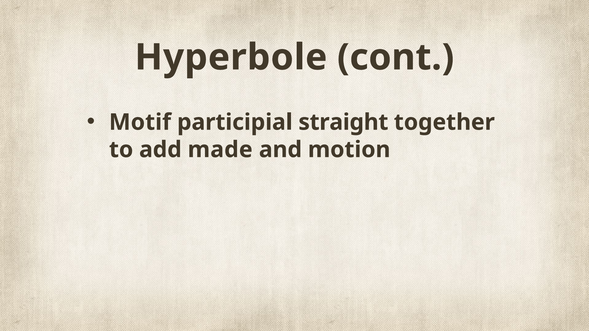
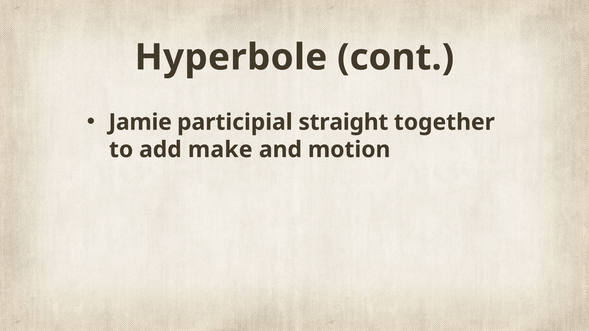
Motif: Motif -> Jamie (140, 122)
made: made -> make (220, 150)
